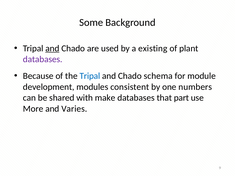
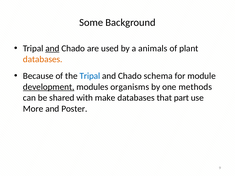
existing: existing -> animals (153, 48)
databases colour: purple -> orange (43, 59)
development underline: none -> present (49, 87)
consistent: consistent -> organisms (130, 87)
numbers: numbers -> methods (195, 87)
Varies: Varies -> Poster (74, 109)
